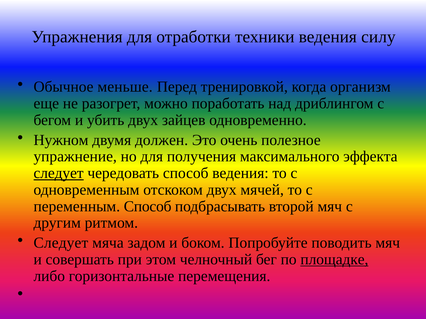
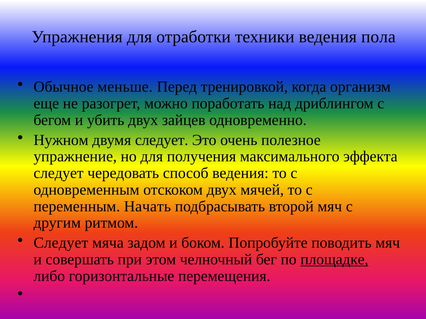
силу: силу -> пола (378, 37)
двумя должен: должен -> следует (162, 140)
следует underline: present -> none (59, 173)
переменным Способ: Способ -> Начать (147, 207)
